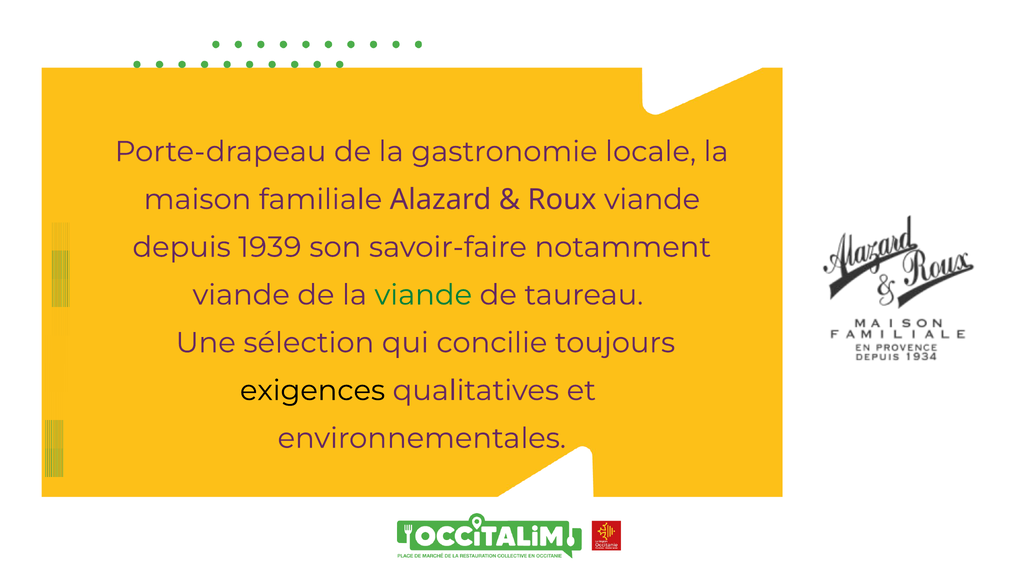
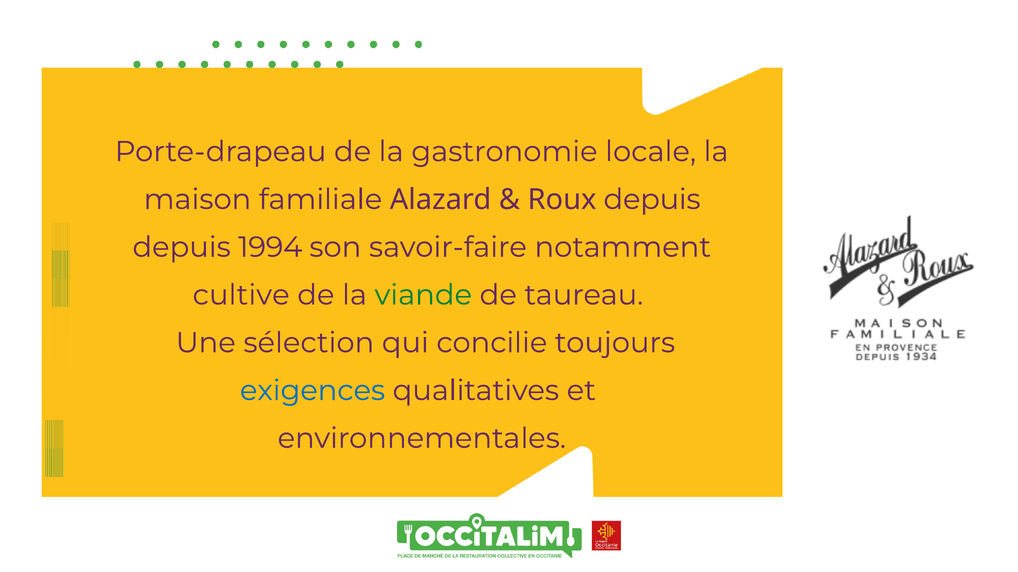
Roux viande: viande -> depuis (652, 200)
1939: 1939 -> 1994 (270, 247)
viande: viande -> cultive (241, 295)
exigences colour: black -> blue (313, 391)
